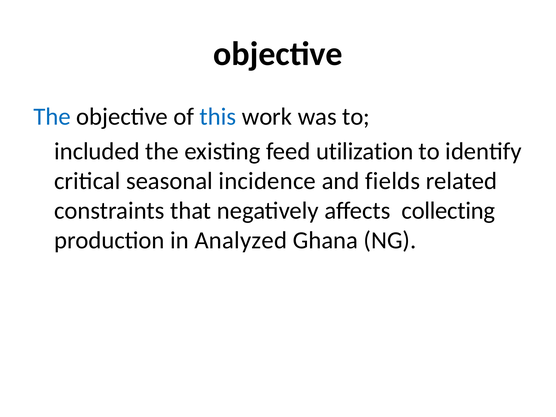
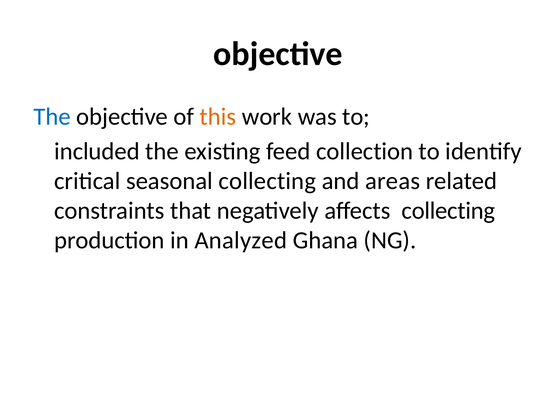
this colour: blue -> orange (218, 117)
utilization: utilization -> collection (365, 151)
seasonal incidence: incidence -> collecting (267, 181)
fields: fields -> areas (393, 181)
